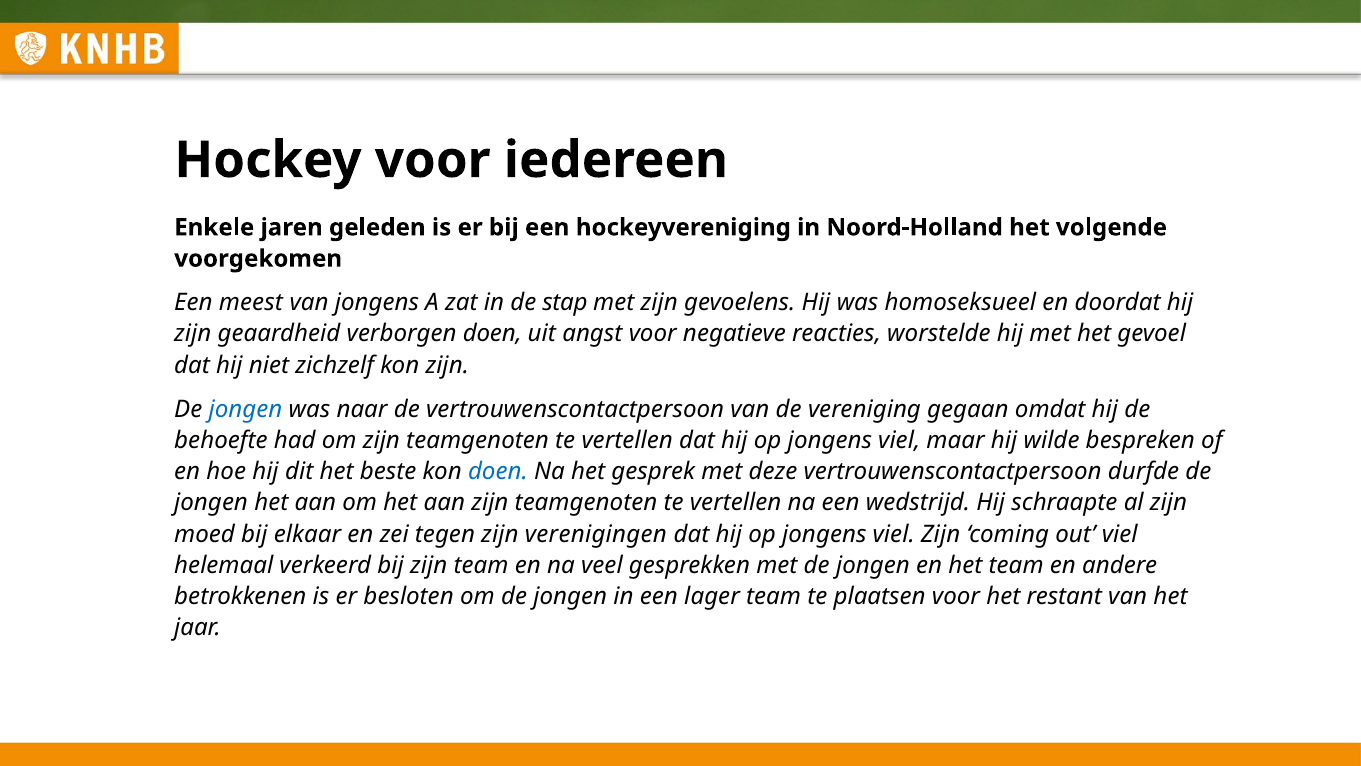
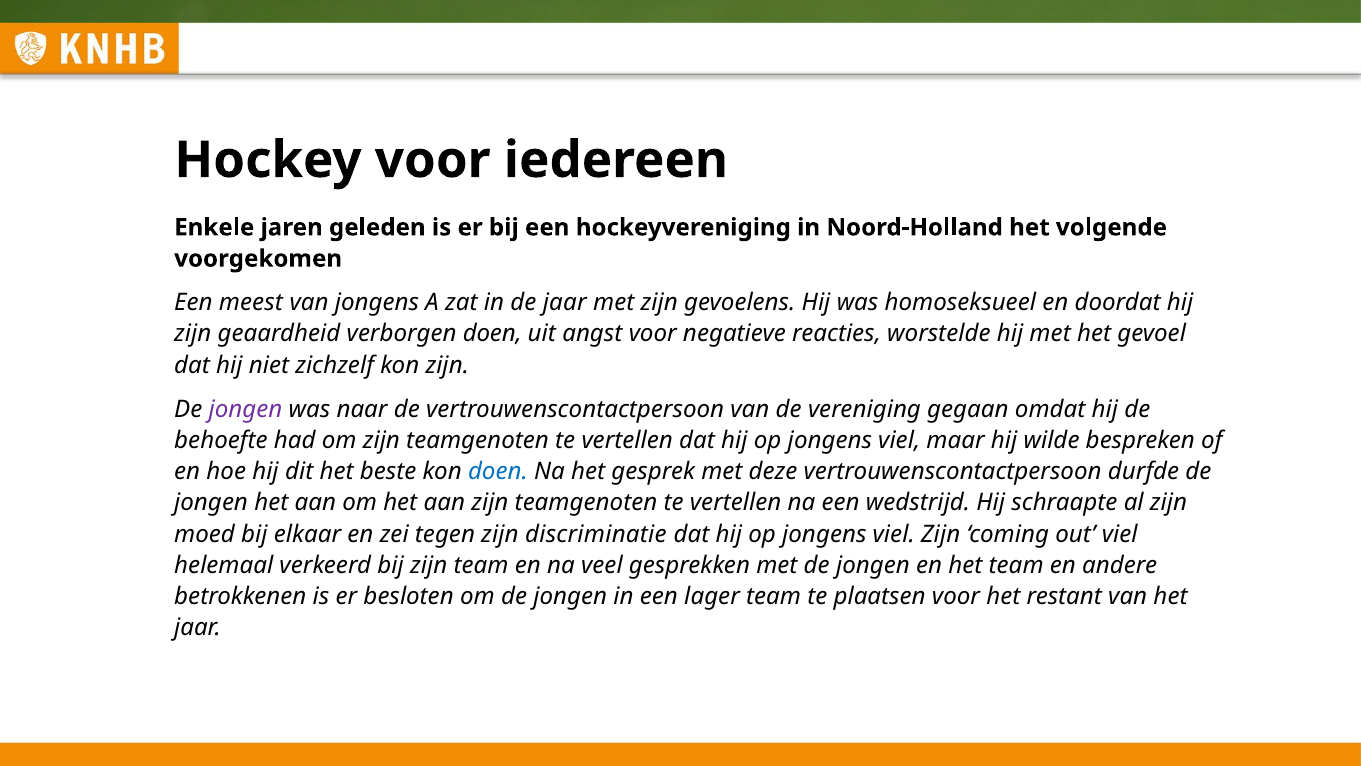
de stap: stap -> jaar (565, 303)
jongen colour: blue -> purple (245, 409)
verenigingen: verenigingen -> discriminatie (596, 534)
